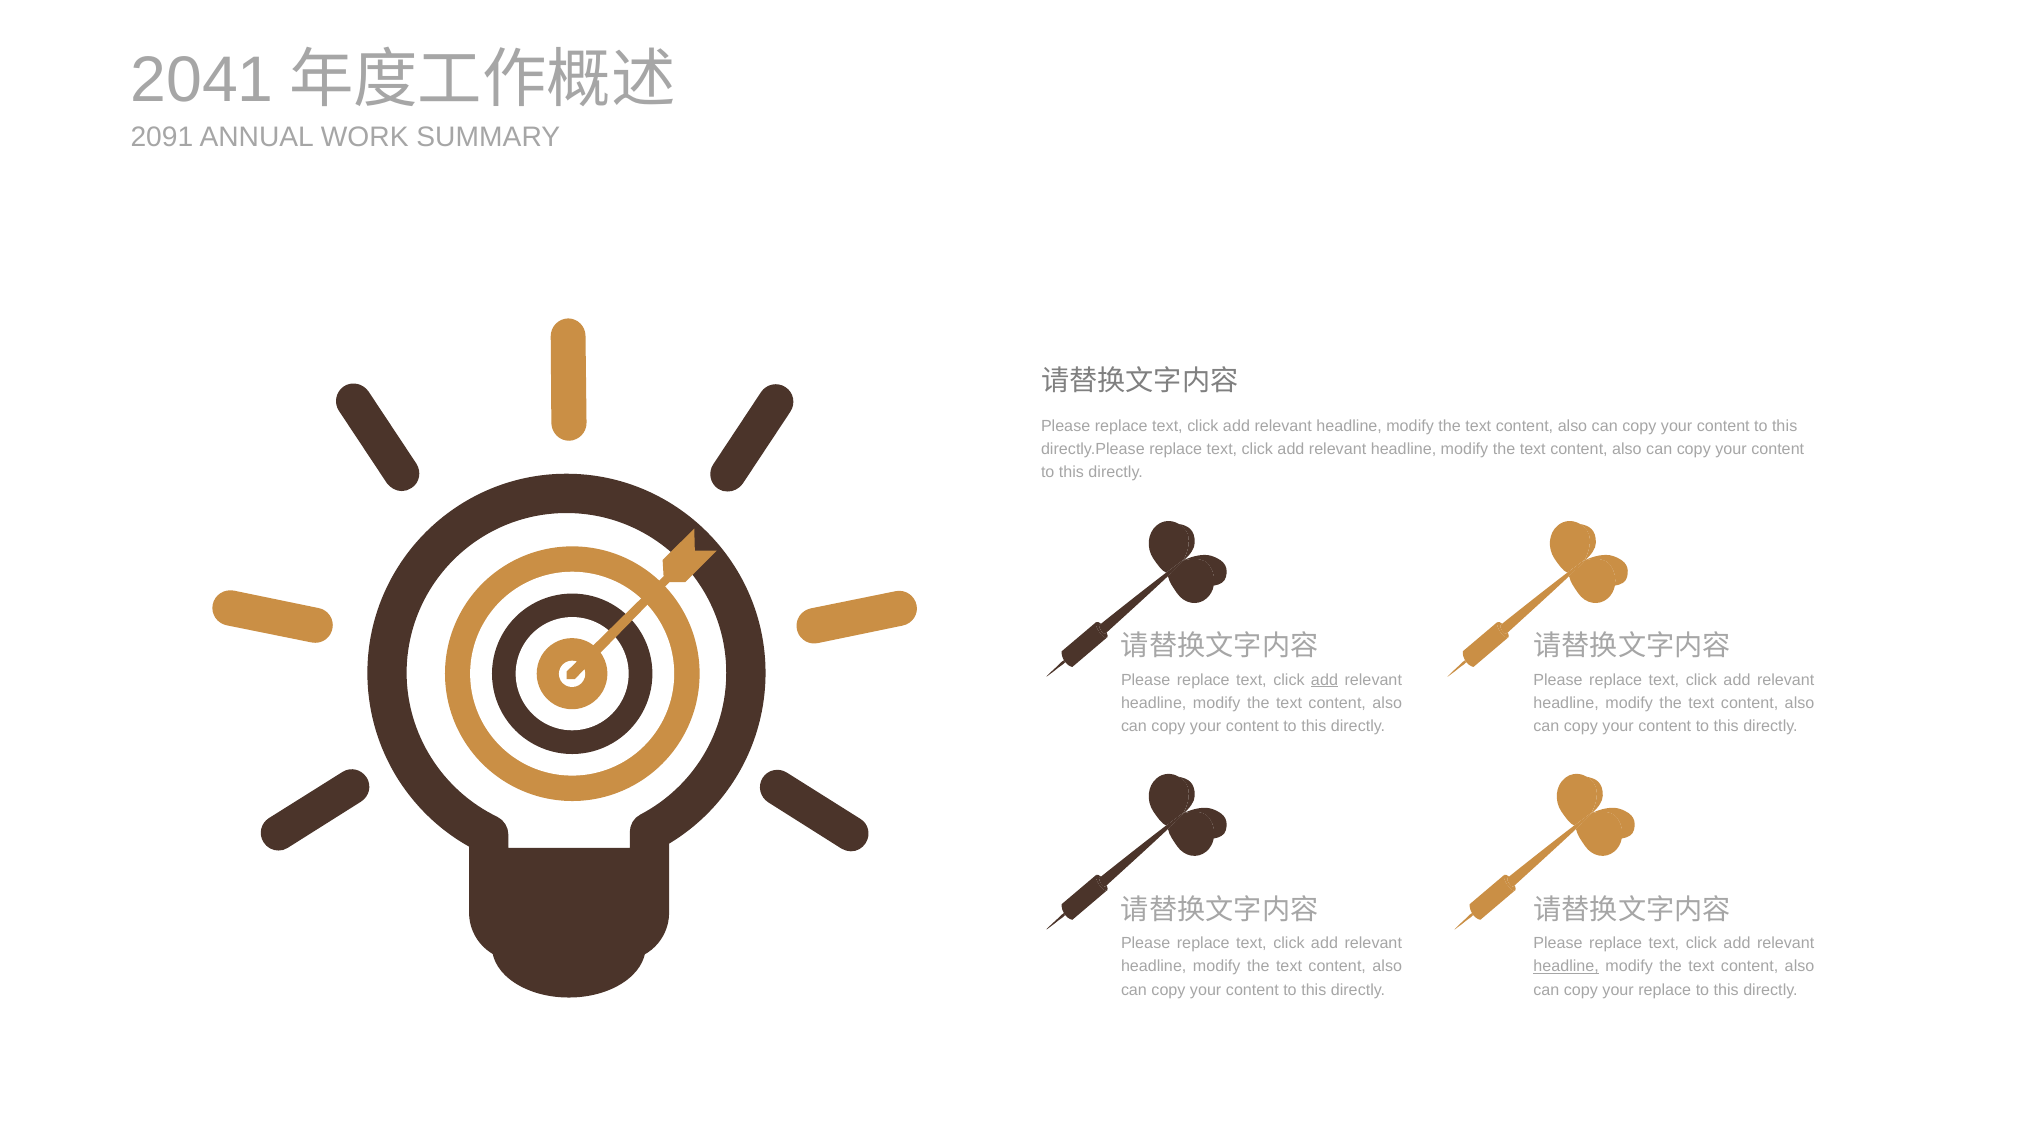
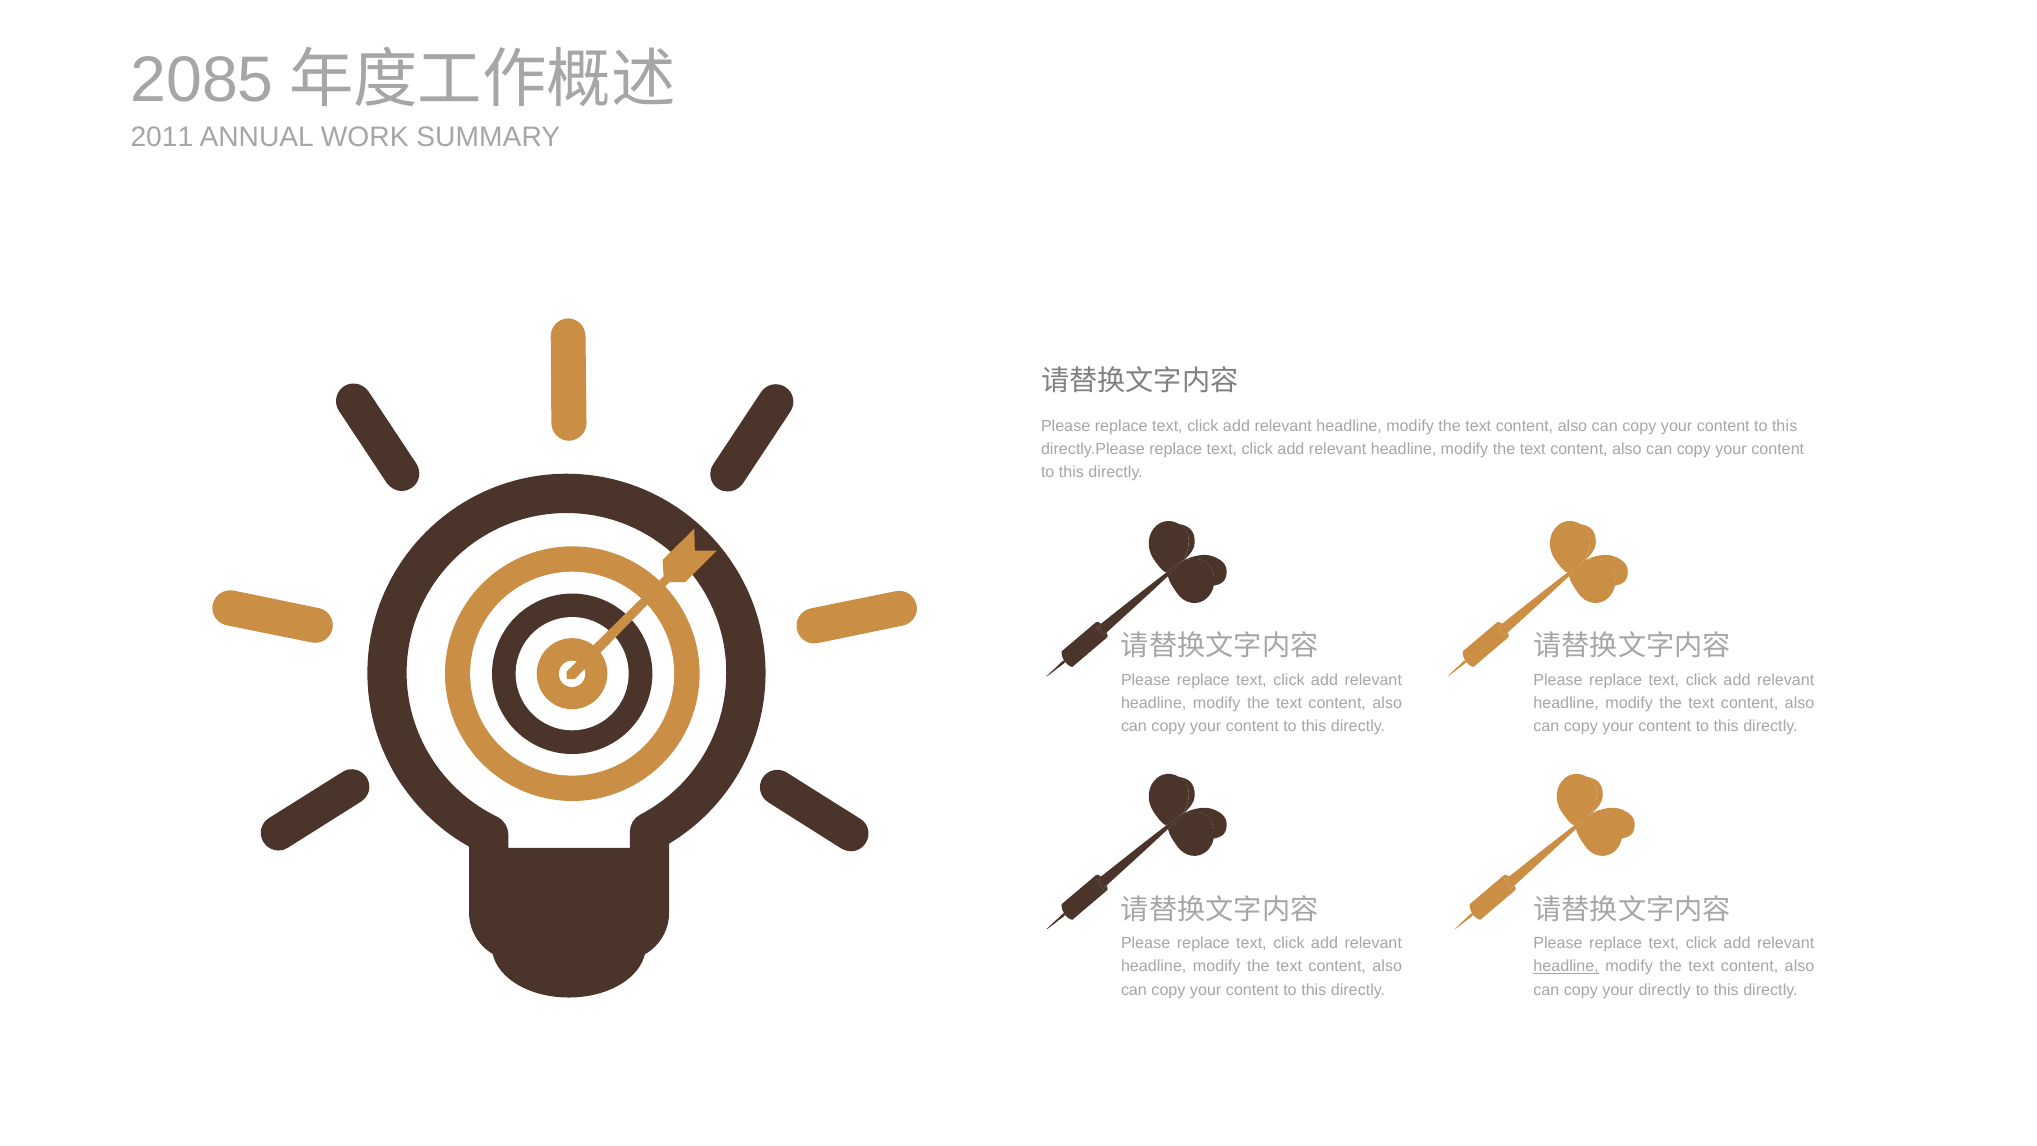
2041: 2041 -> 2085 (202, 80)
2091: 2091 -> 2011 (162, 137)
add underline: present -> none (1324, 680)
your replace: replace -> directly (1665, 990)
